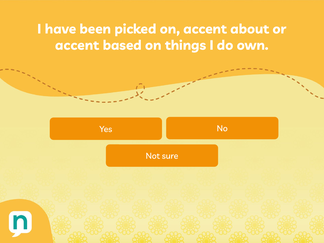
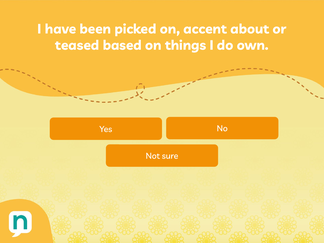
accent: accent -> teased (77, 45)
